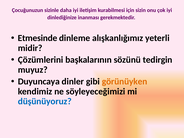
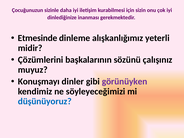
tedirgin: tedirgin -> çalışınız (158, 60)
Duyuncaya: Duyuncaya -> Konuşmayı (39, 81)
görünüyken colour: orange -> purple (125, 81)
